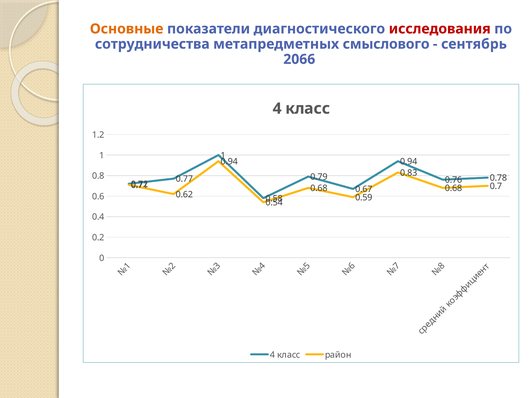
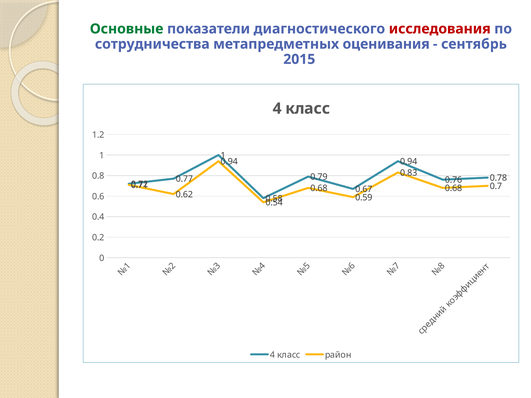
Основные colour: orange -> green (127, 29)
смыслового: смыслового -> оценивания (386, 44)
2066: 2066 -> 2015 (299, 59)
